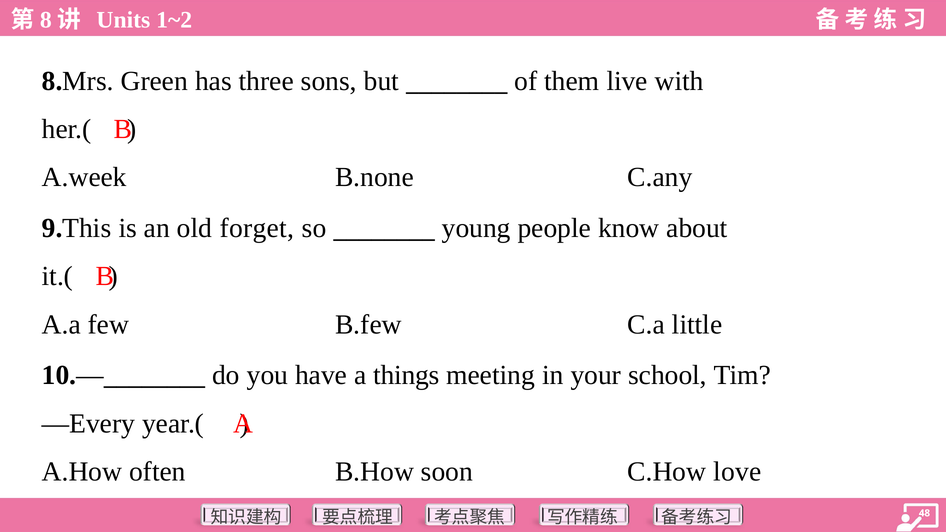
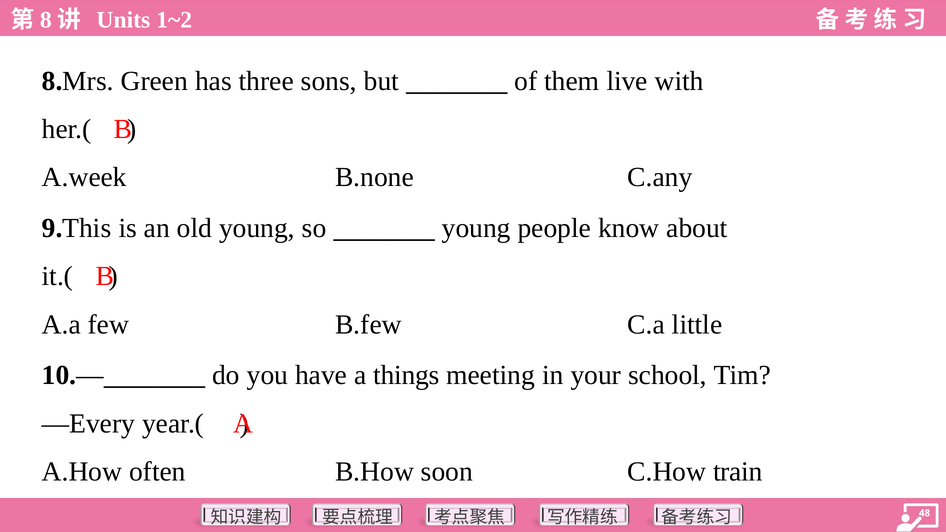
old forget: forget -> young (257, 228)
love: love -> train (738, 472)
